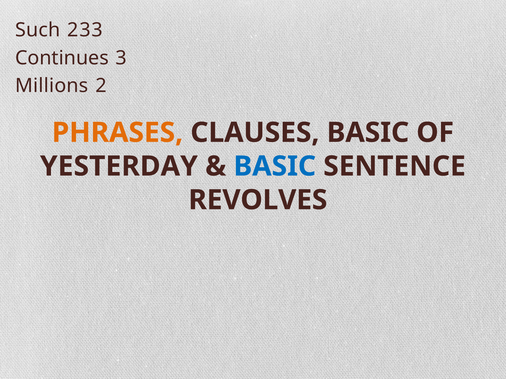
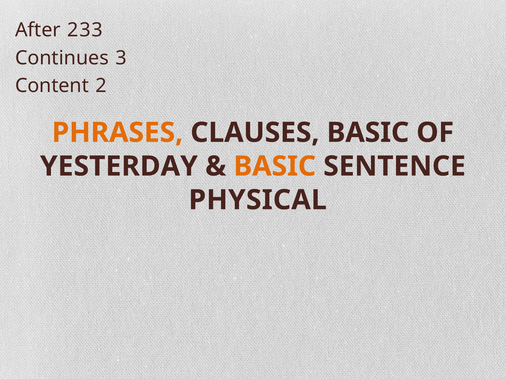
Such: Such -> After (38, 30)
Millions: Millions -> Content (52, 86)
BASIC colour: blue -> orange (275, 166)
REVOLVES: REVOLVES -> PHYSICAL (258, 200)
